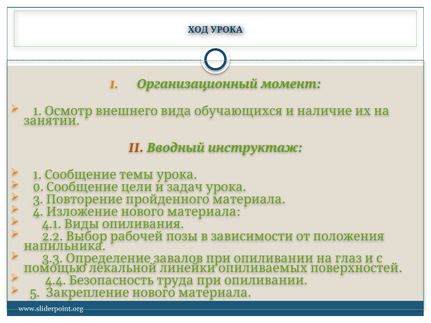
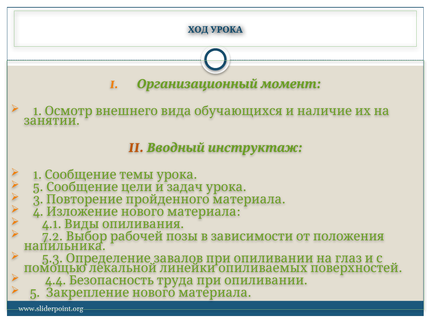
0: 0 -> 5 (38, 187)
2.2: 2.2 -> 7.2 (52, 237)
3.3: 3.3 -> 5.3 (52, 259)
